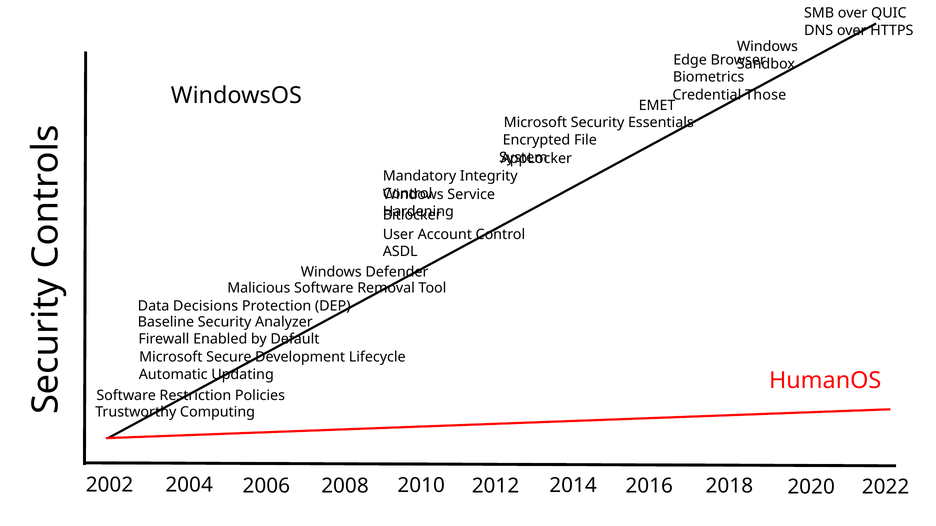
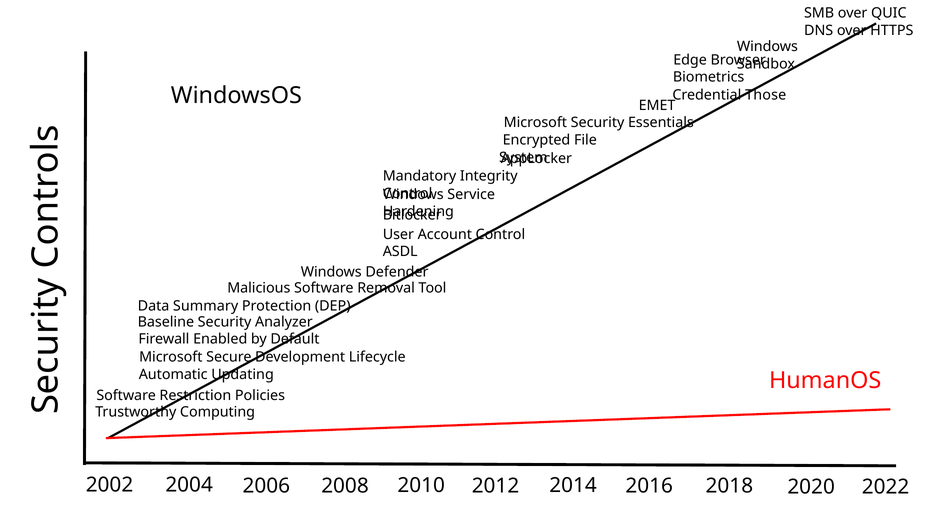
Decisions: Decisions -> Summary (206, 306)
